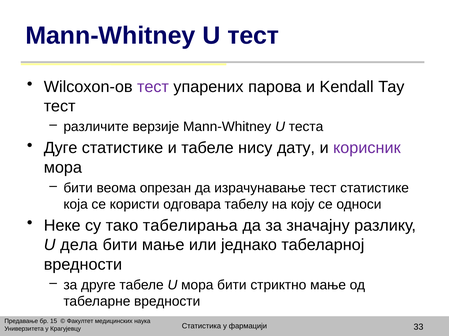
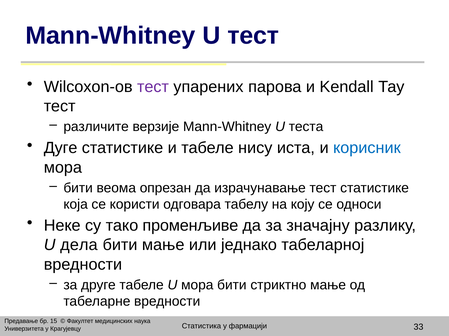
дату: дату -> иста (296, 148)
корисник colour: purple -> blue (367, 148)
табелирања: табелирања -> променљиве (190, 226)
